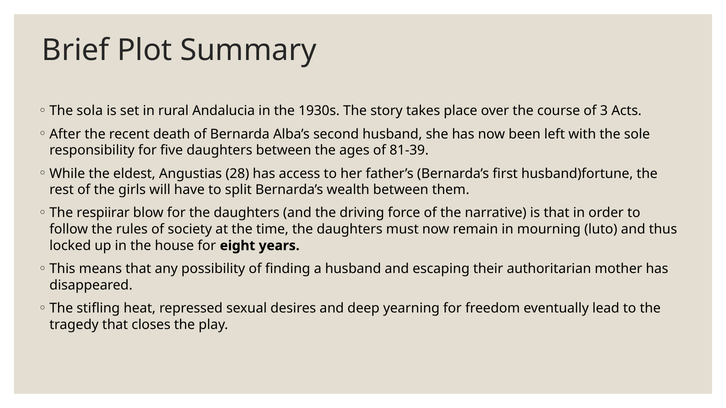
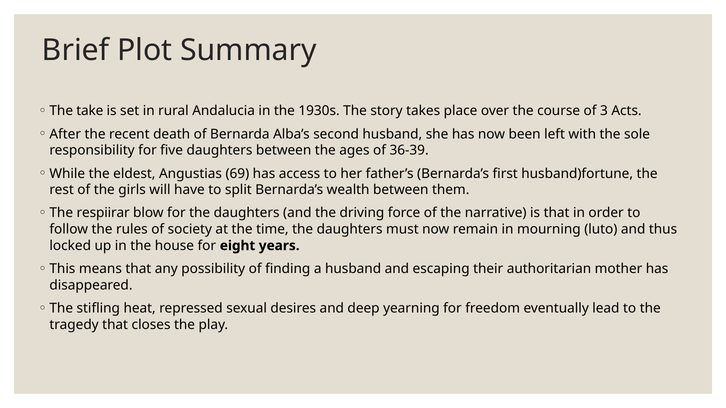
sola: sola -> take (90, 111)
81-39: 81-39 -> 36-39 (409, 151)
28: 28 -> 69 (237, 174)
